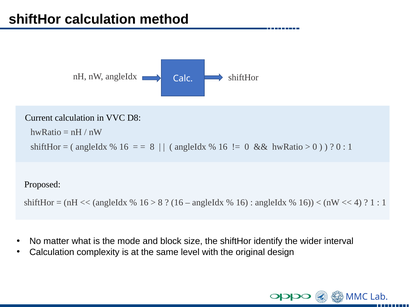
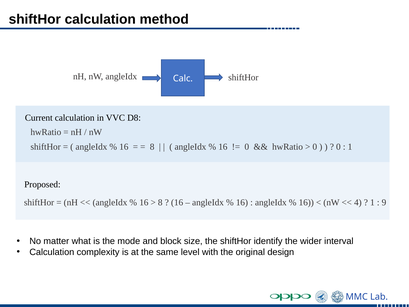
1: 1 -> 9 (384, 202)
